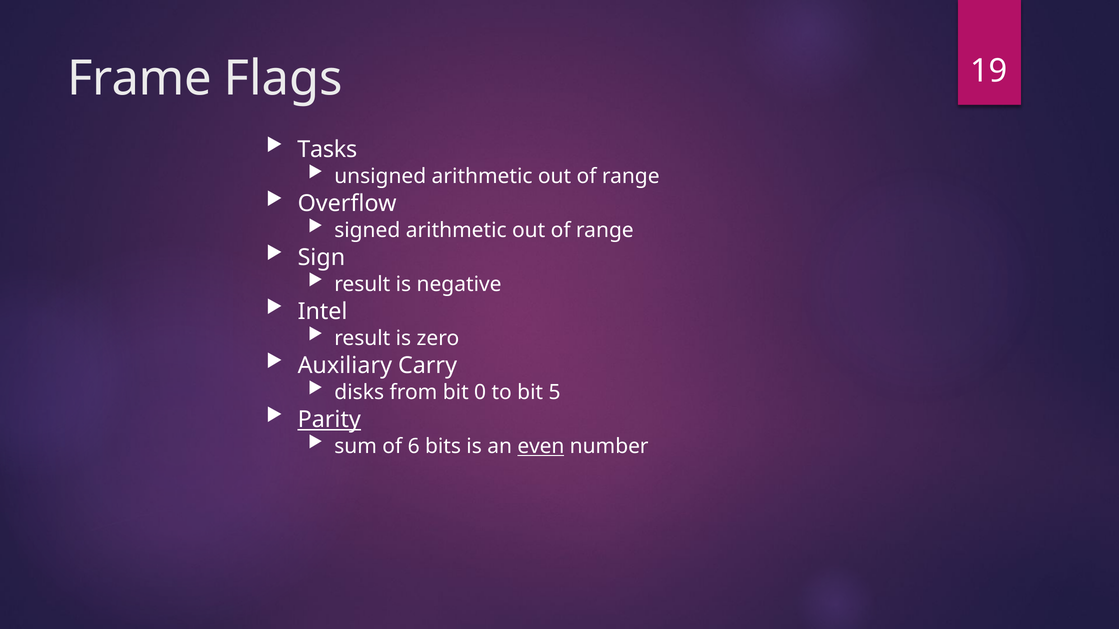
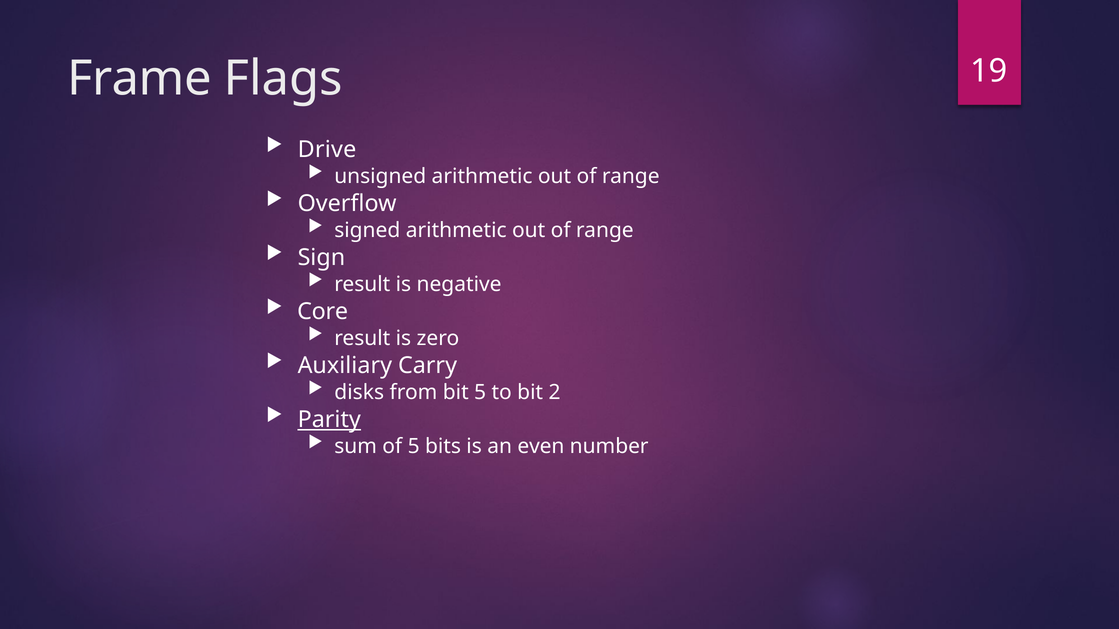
Tasks: Tasks -> Drive (327, 150)
Intel: Intel -> Core (323, 312)
bit 0: 0 -> 5 (480, 393)
5: 5 -> 2 (555, 393)
of 6: 6 -> 5 (414, 447)
even underline: present -> none (541, 447)
